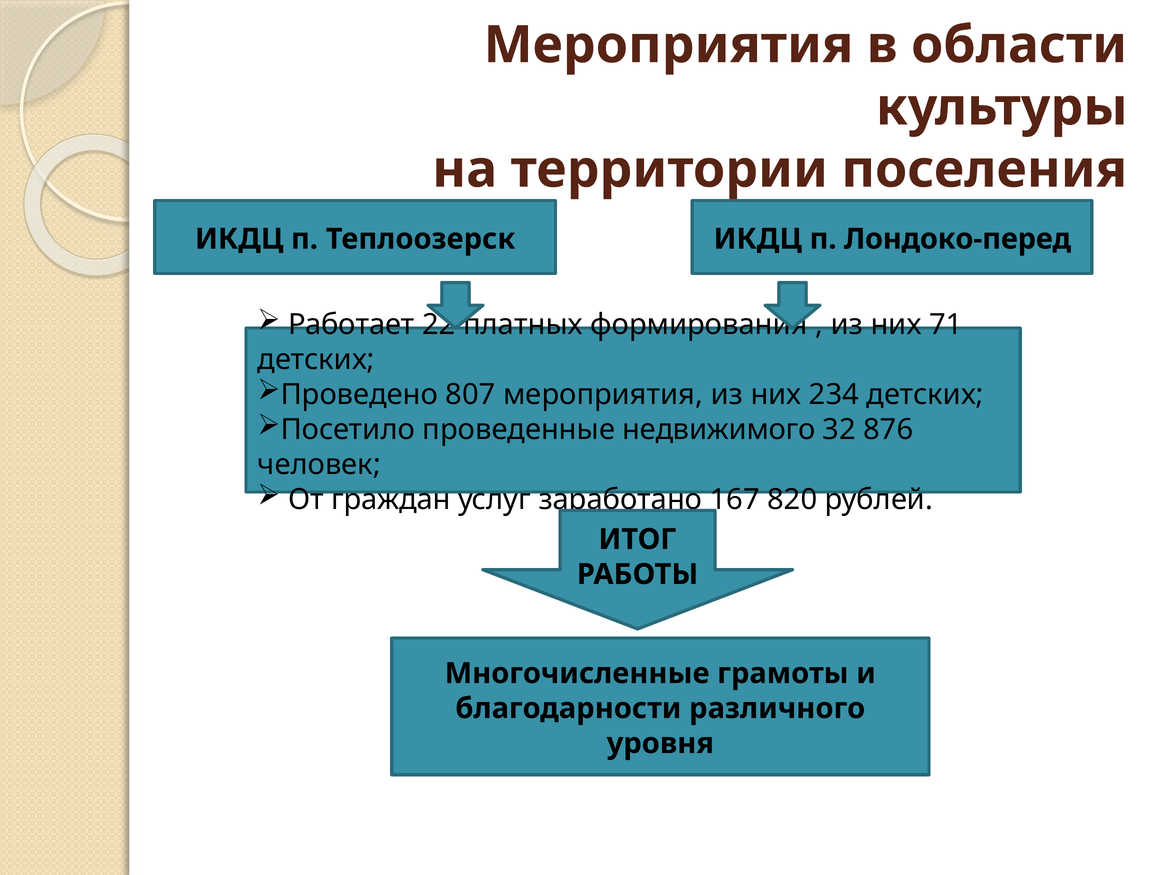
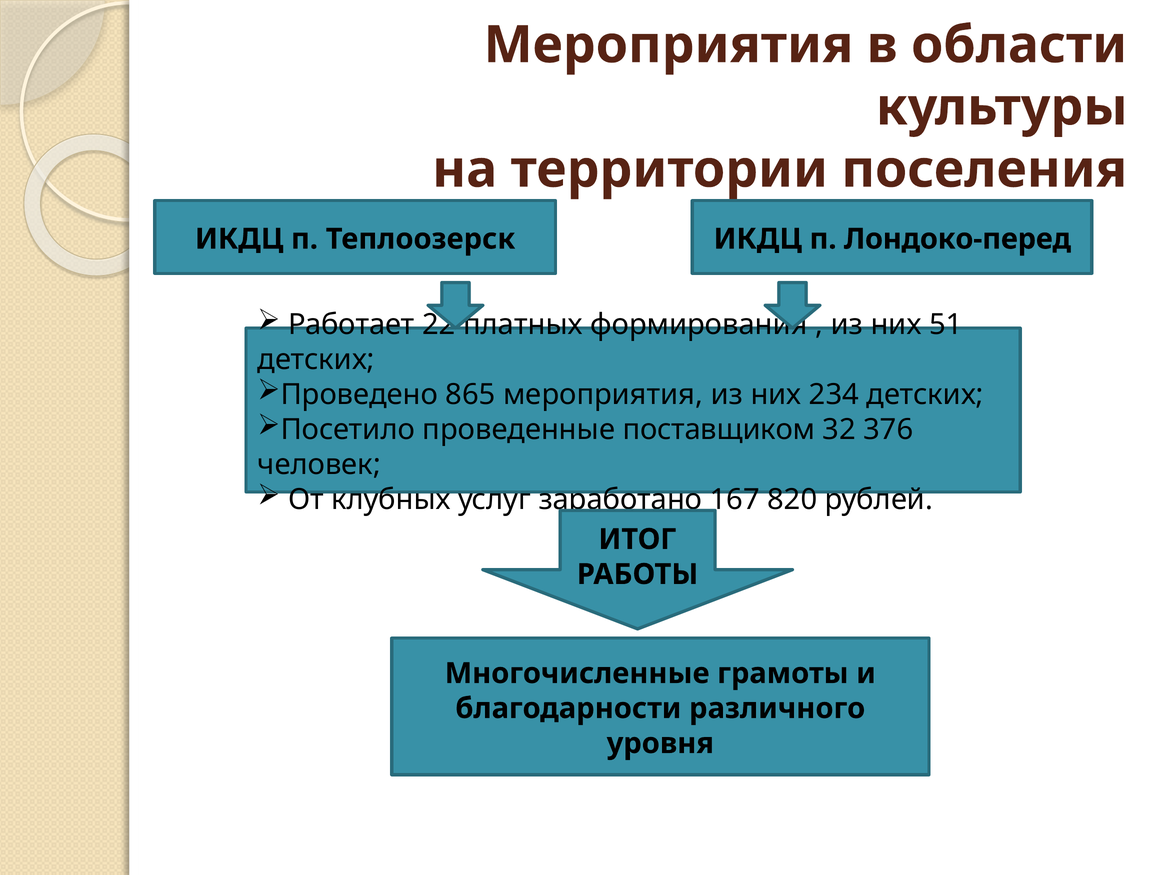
71: 71 -> 51 (946, 324)
807: 807 -> 865 (470, 394)
недвижимого: недвижимого -> поставщиком (719, 429)
876: 876 -> 376 (888, 429)
граждан: граждан -> клубных (391, 499)
